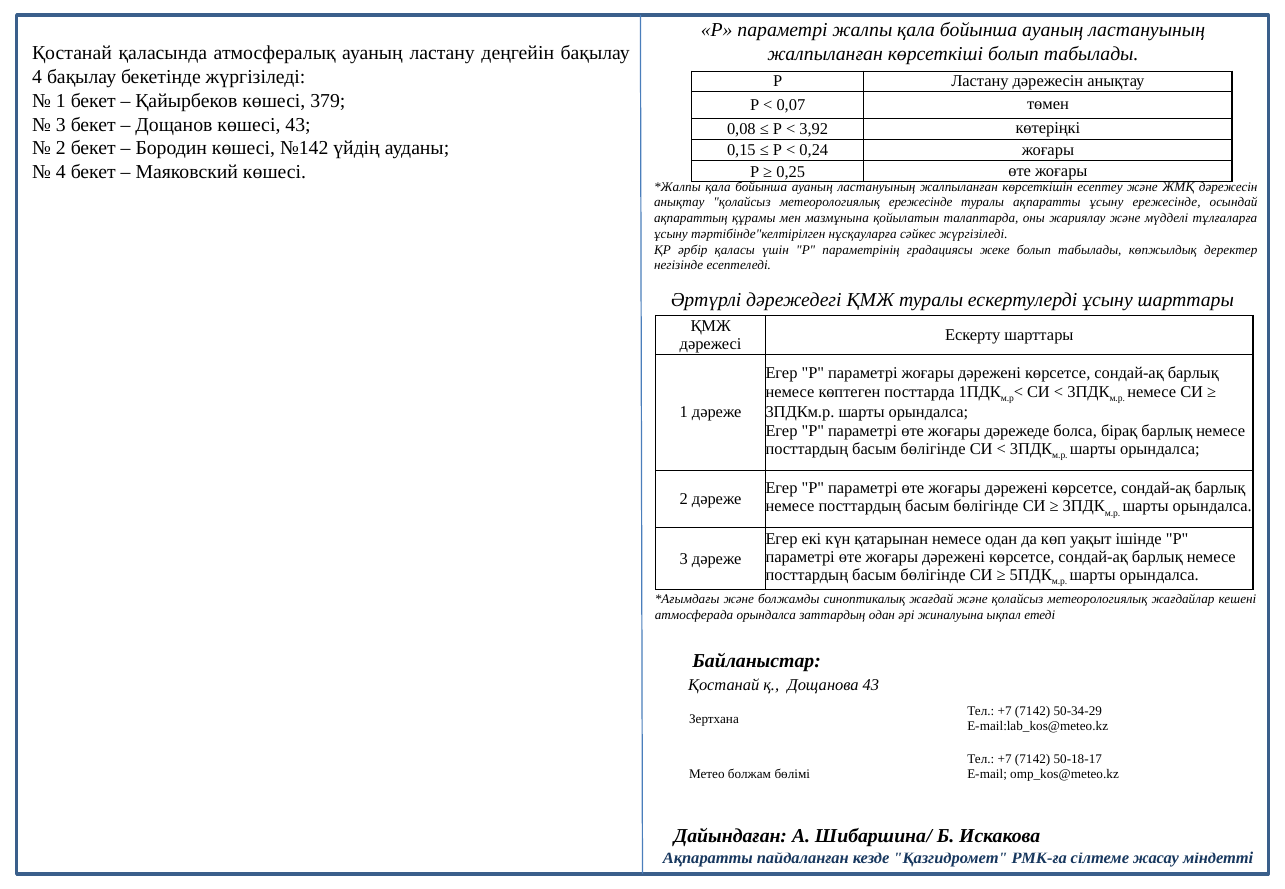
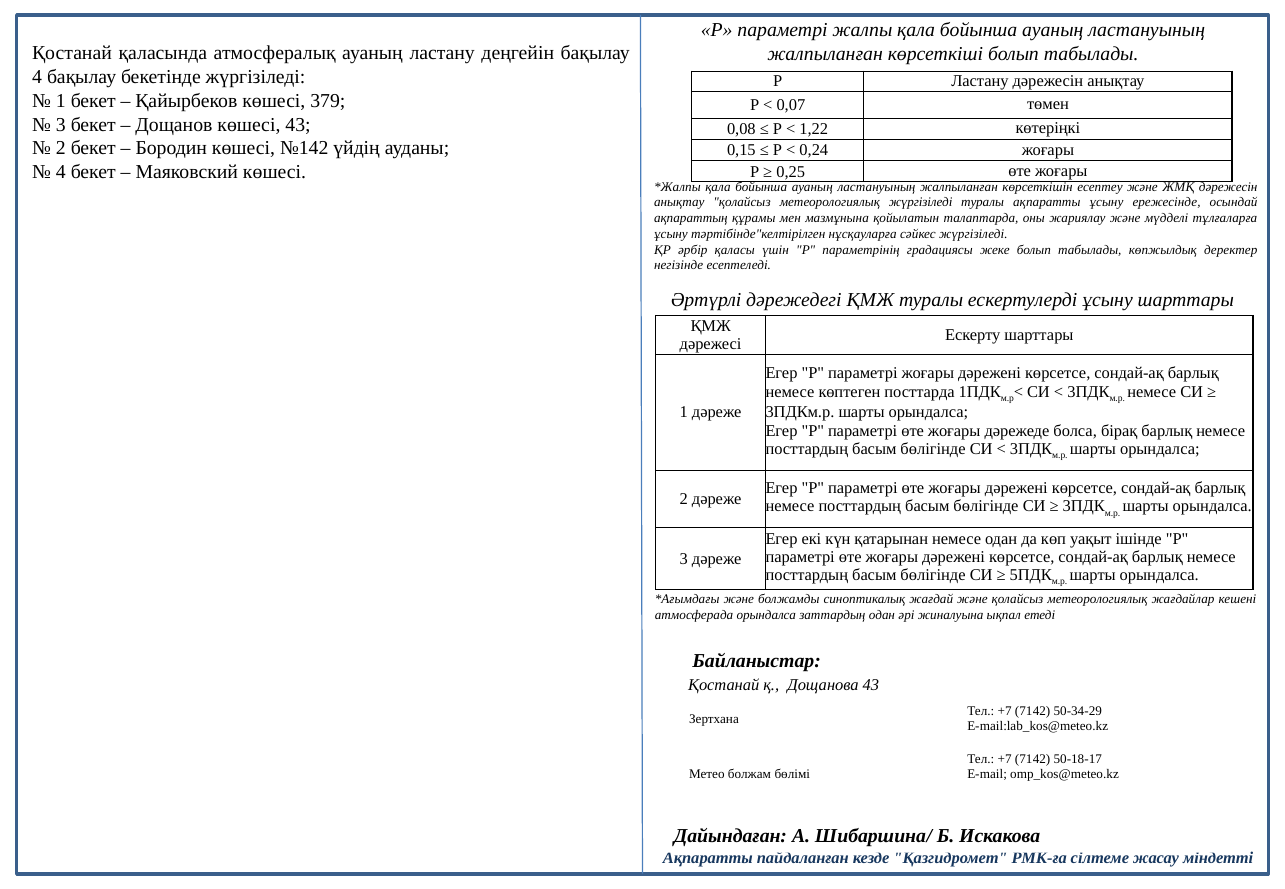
3,92: 3,92 -> 1,22 (814, 129)
метеорологиялық ережесінде: ережесінде -> жүргізіледі (921, 203)
